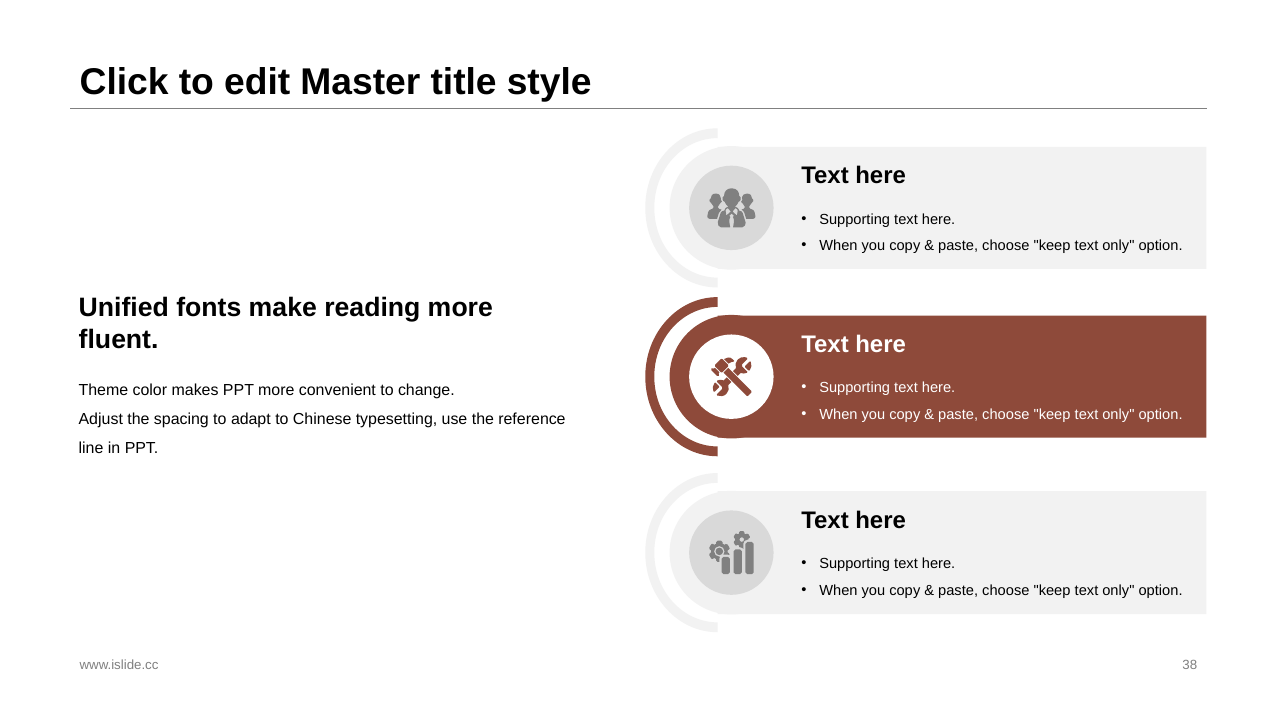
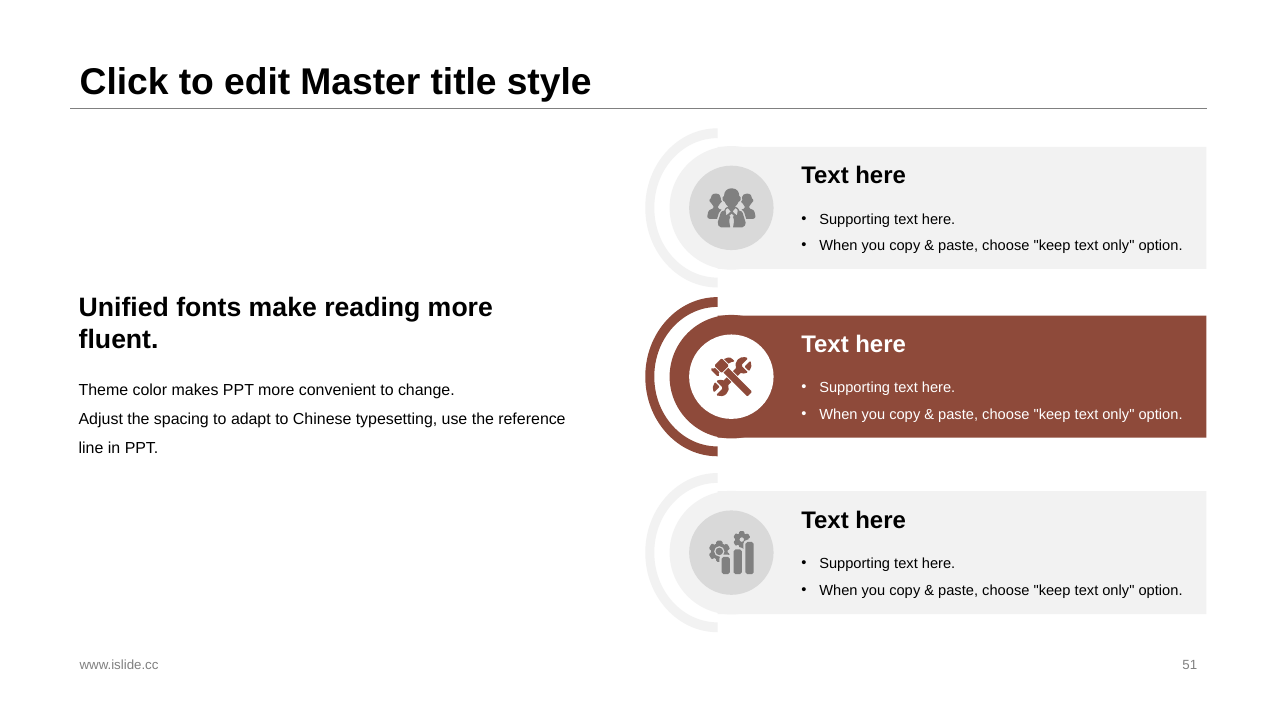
38: 38 -> 51 (1190, 665)
